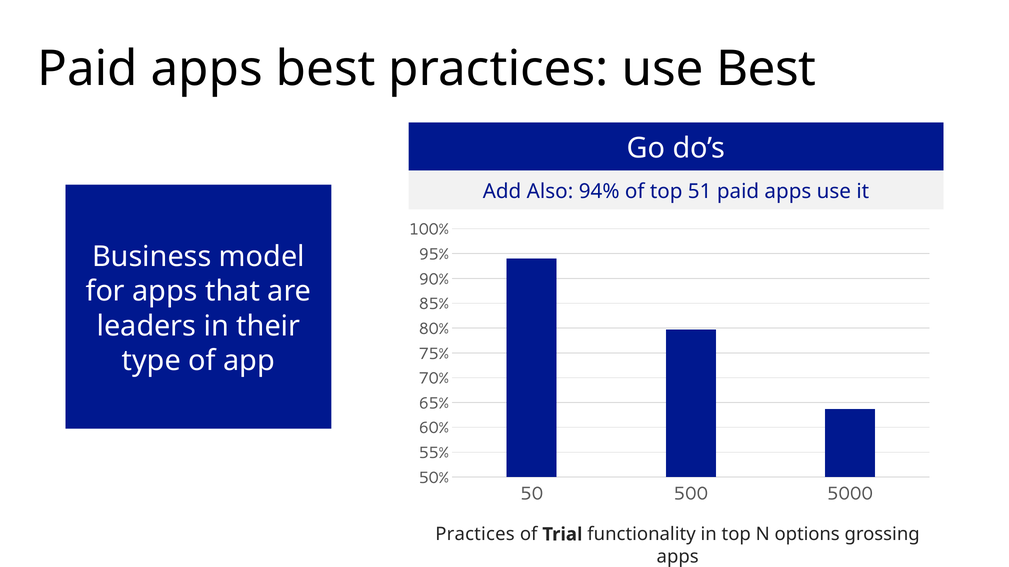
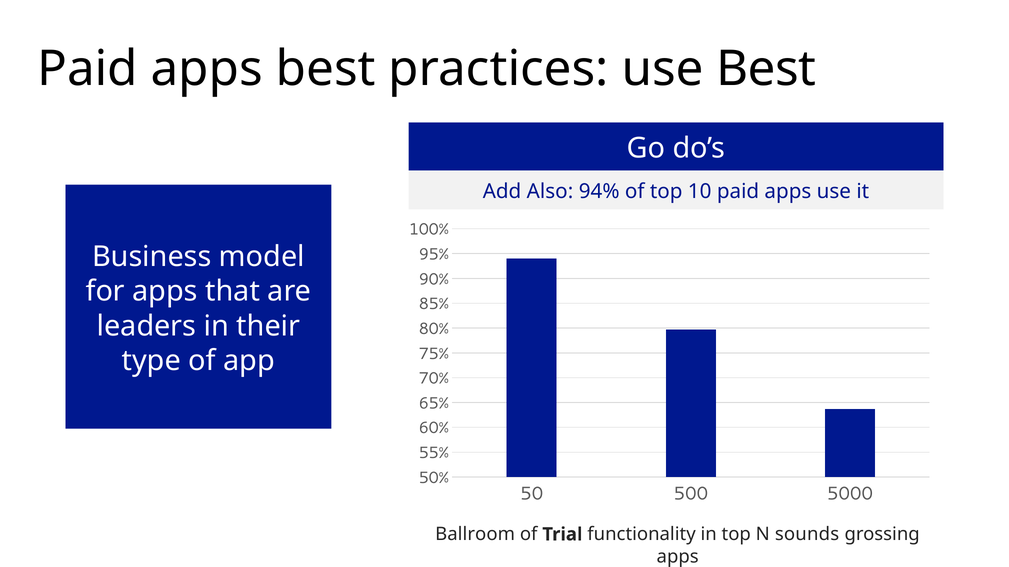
51: 51 -> 10 (700, 192)
Practices: Practices -> Ballroom (475, 535)
options: options -> sounds (807, 535)
